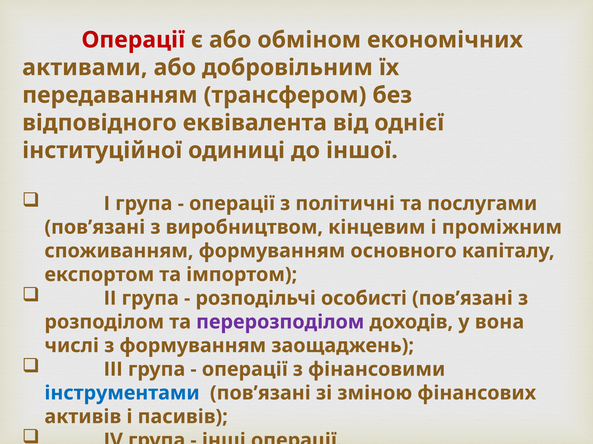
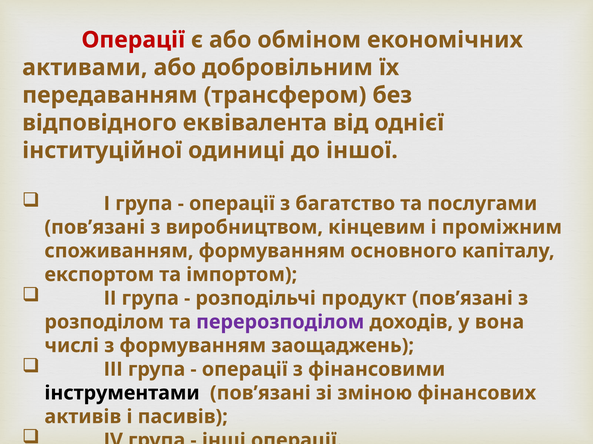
політичні: політичні -> багатство (345, 204)
особисті: особисті -> продукт (364, 299)
інструментами colour: blue -> black (122, 394)
